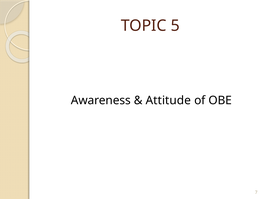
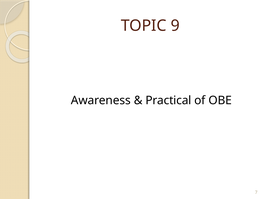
5: 5 -> 9 (175, 26)
Attitude: Attitude -> Practical (168, 100)
